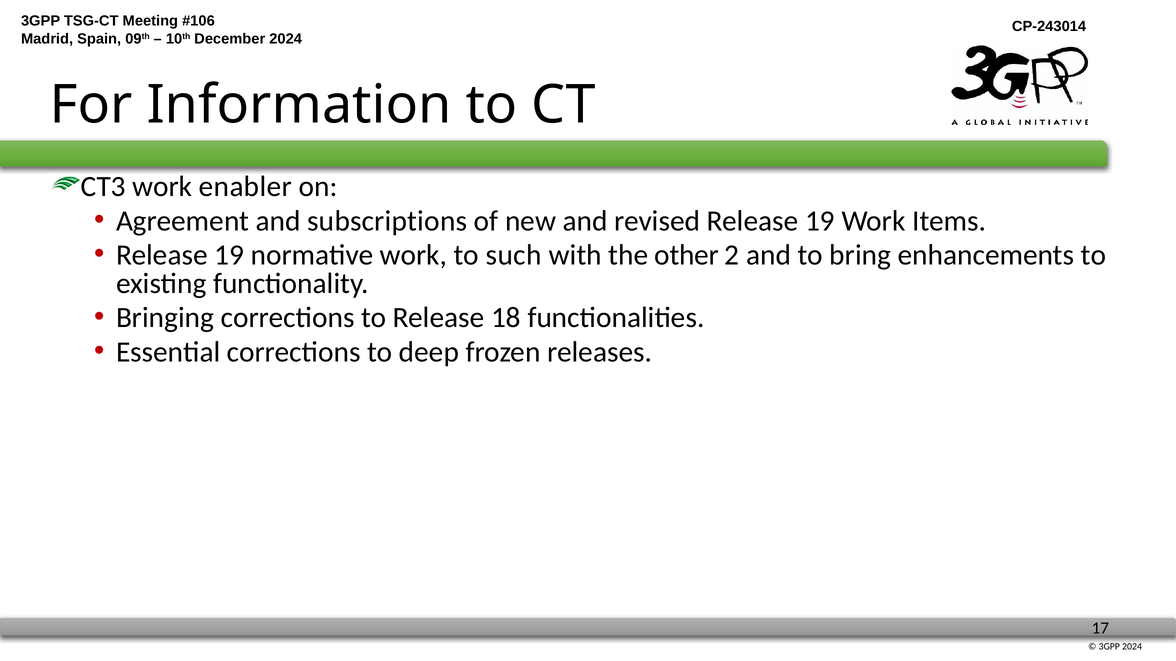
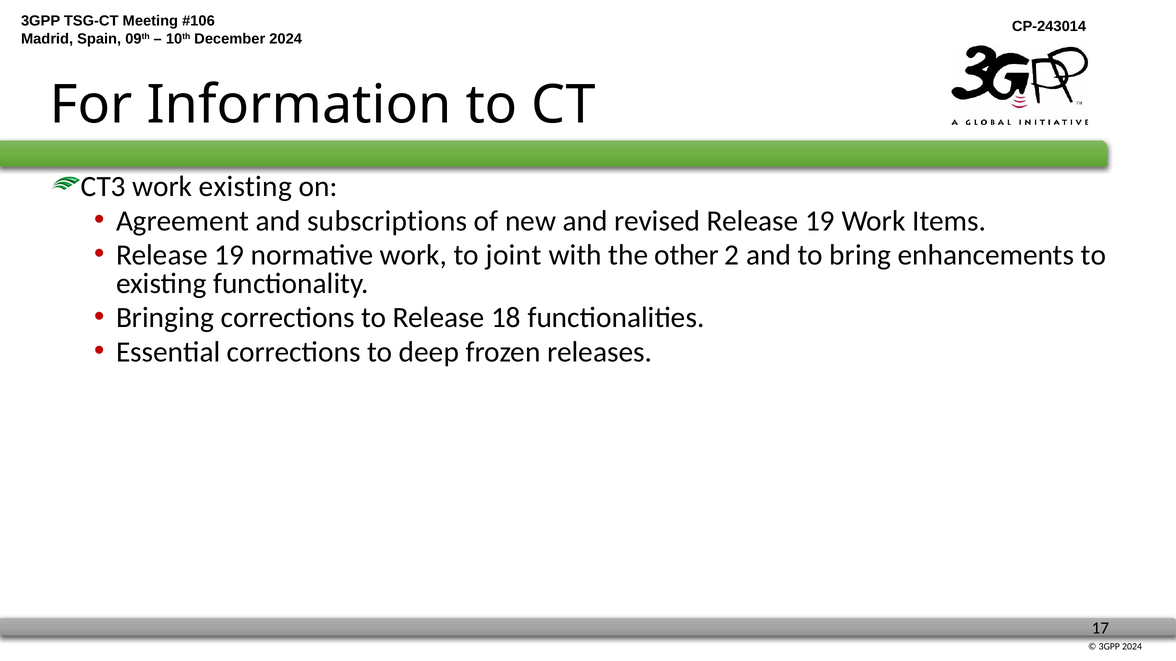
work enabler: enabler -> existing (245, 187)
such: such -> joint (514, 255)
